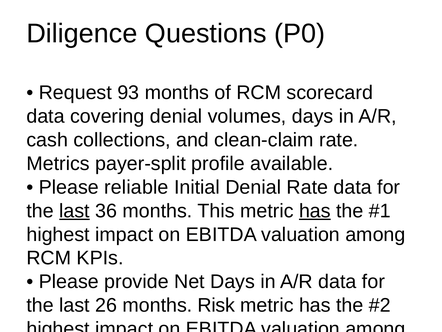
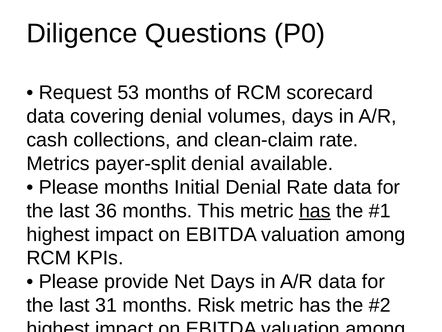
93: 93 -> 53 (128, 93)
payer-split profile: profile -> denial (218, 163)
Please reliable: reliable -> months (136, 187)
last underline: present -> none (74, 211)
26: 26 -> 31 (106, 305)
